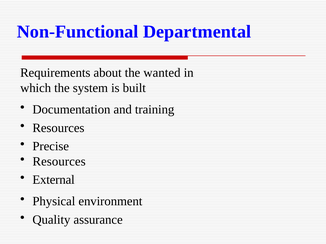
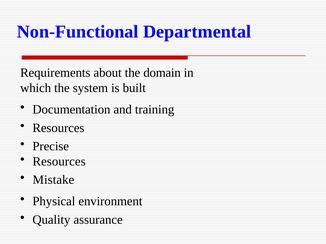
wanted: wanted -> domain (162, 73)
External: External -> Mistake (53, 180)
